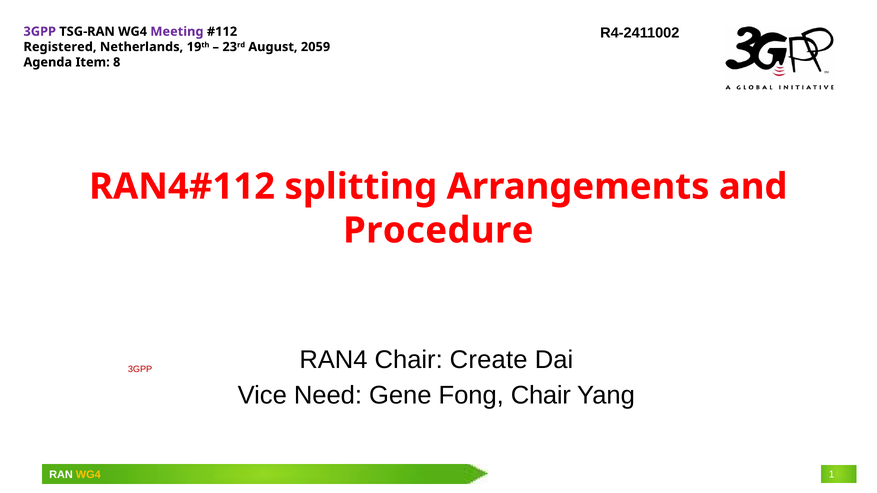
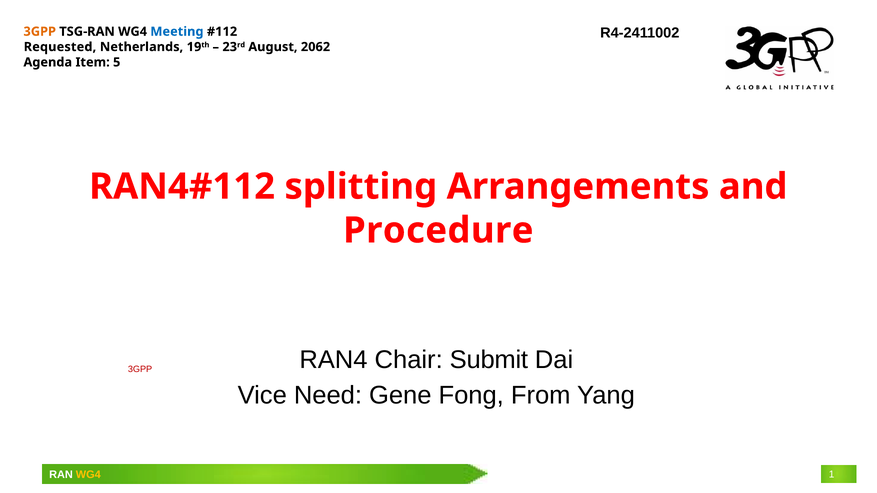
3GPP colour: purple -> orange (40, 32)
Meeting colour: purple -> blue (177, 32)
Registered: Registered -> Requested (60, 47)
2059: 2059 -> 2062 (316, 47)
8: 8 -> 5 (117, 62)
Create: Create -> Submit (489, 360)
Fong Chair: Chair -> From (541, 396)
